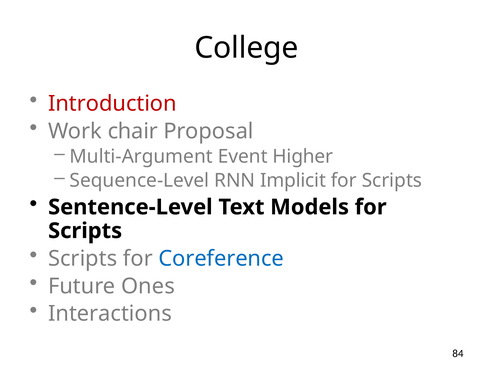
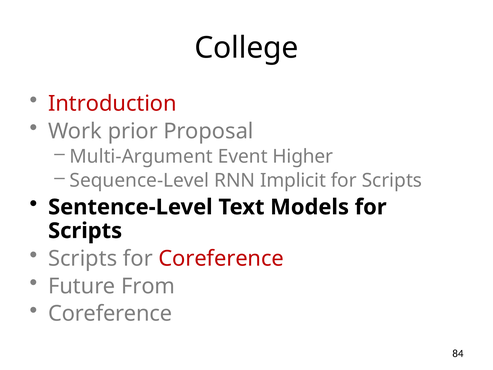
chair: chair -> prior (133, 131)
Coreference colour: blue -> red (221, 258)
Ones: Ones -> From (148, 286)
Interactions: Interactions -> Coreference (110, 314)
